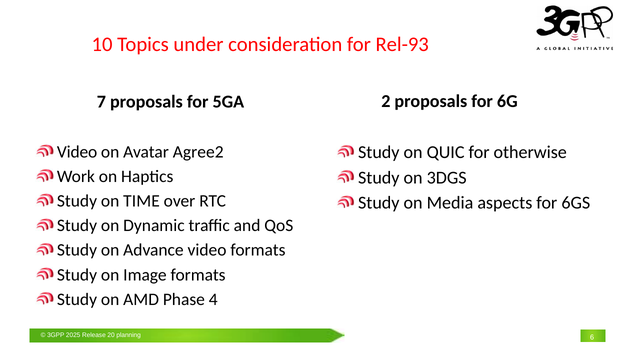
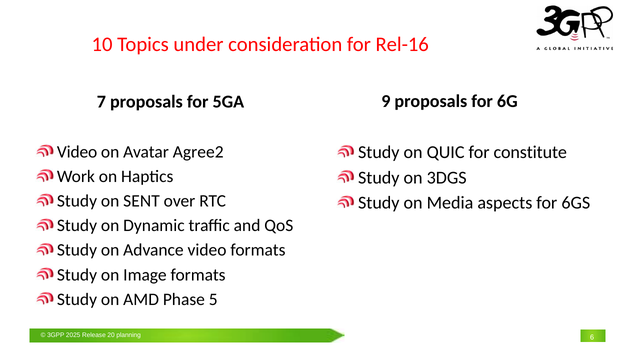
Rel-93: Rel-93 -> Rel-16 (402, 44)
2: 2 -> 9 (386, 101)
otherwise: otherwise -> constitute (530, 152)
TIME: TIME -> SENT (141, 201)
4: 4 -> 5 (213, 299)
